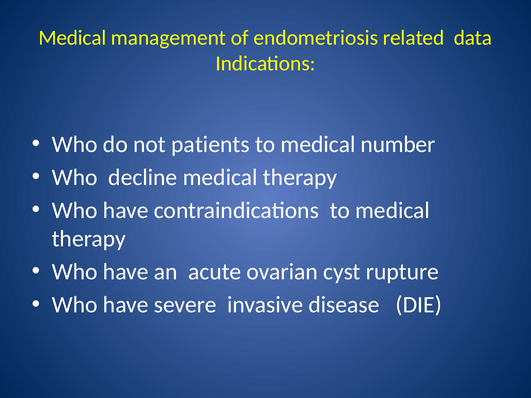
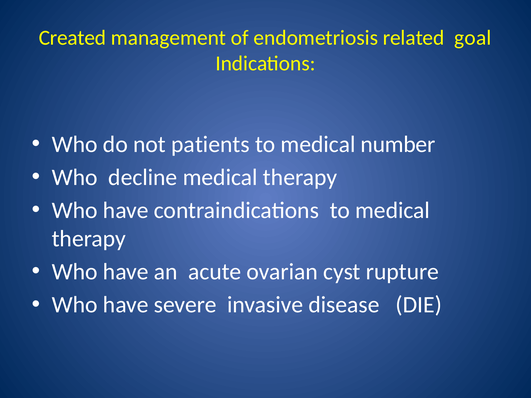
Medical: Medical -> Created (72, 38)
data: data -> goal (473, 38)
